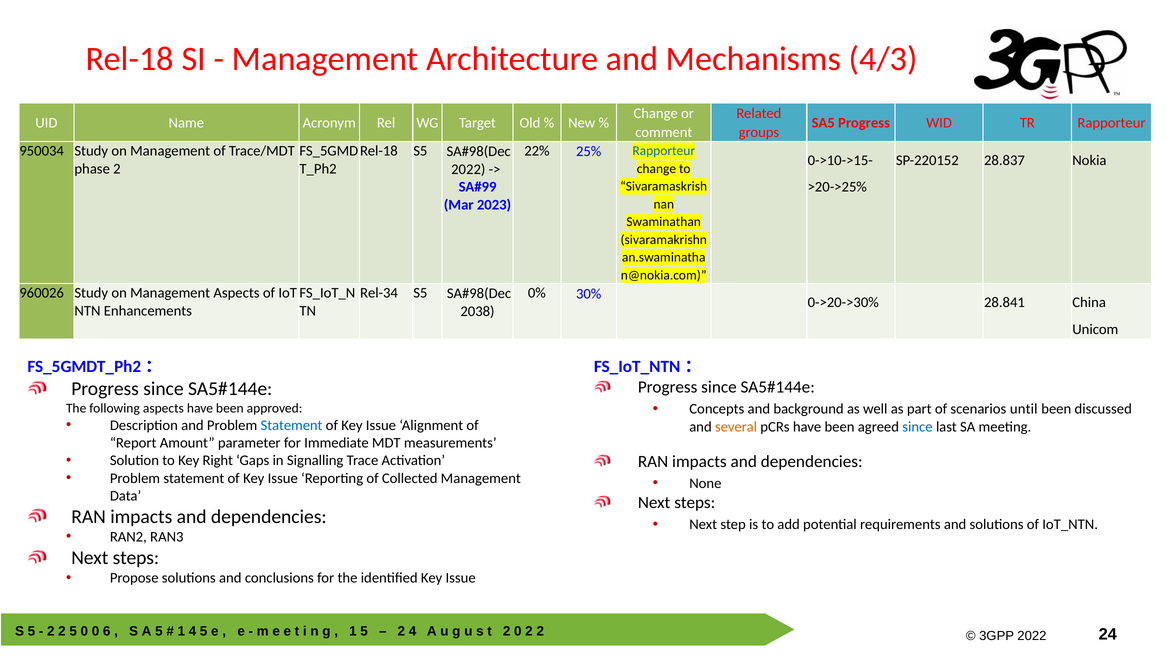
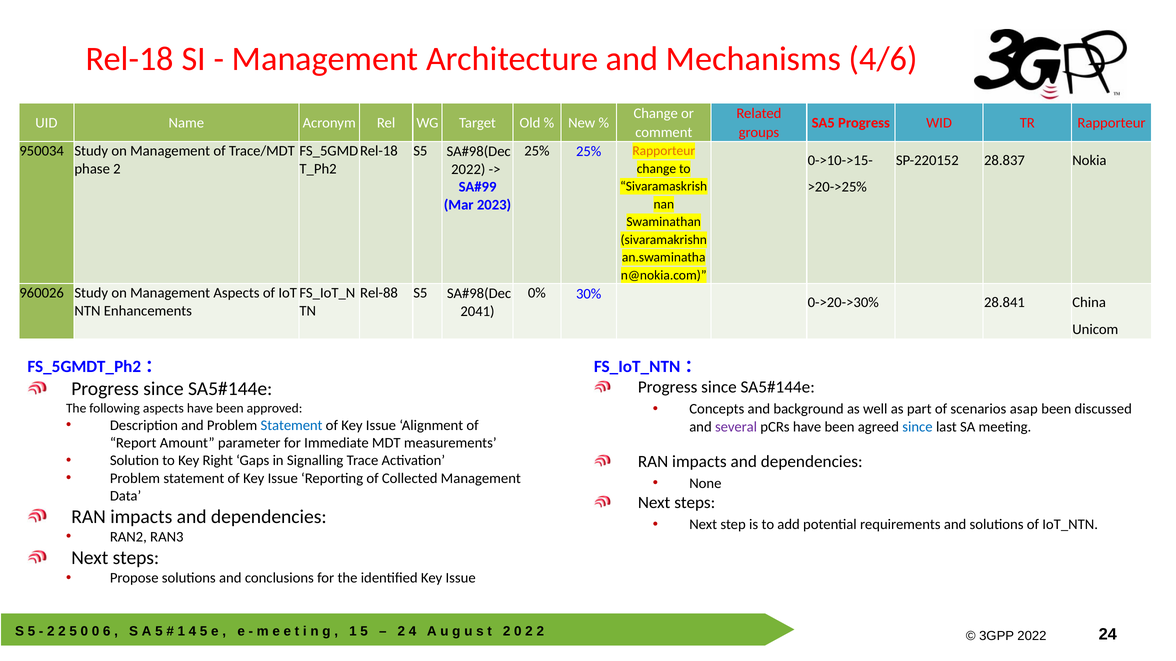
4/3: 4/3 -> 4/6 (883, 59)
22%: 22% -> 25% (537, 151)
Rapporteur colour: blue -> orange (664, 151)
Rel-34: Rel-34 -> Rel-88 (379, 293)
2038: 2038 -> 2041 (477, 312)
until: until -> asap (1024, 409)
several colour: orange -> purple (736, 427)
